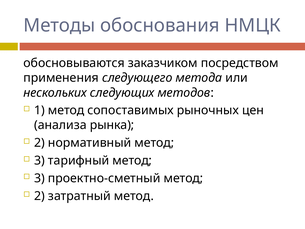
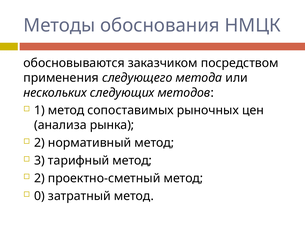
3: 3 -> 2 (39, 178)
2: 2 -> 0 (39, 196)
